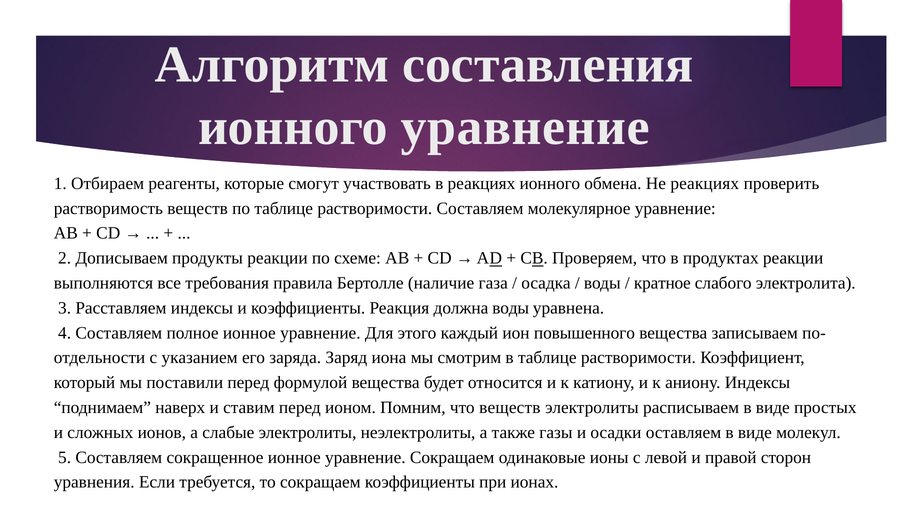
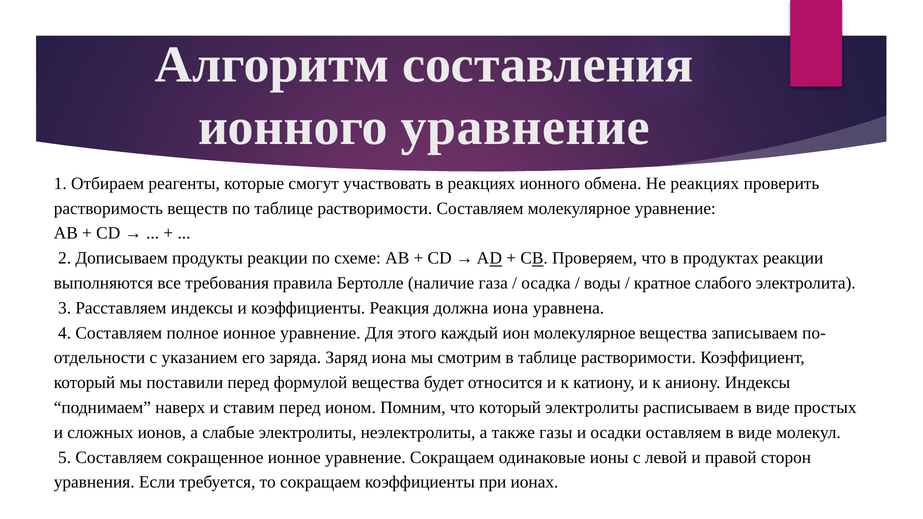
должна воды: воды -> иона (510, 308)
ион повышенного: повышенного -> молекулярное (585, 333)
что веществ: веществ -> который (510, 408)
